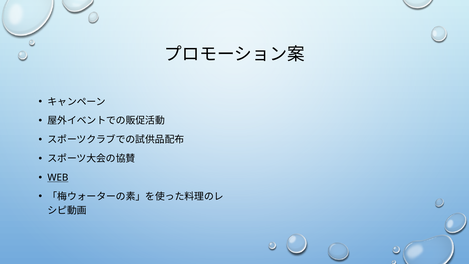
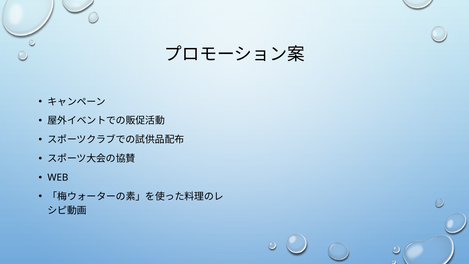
WEB underline: present -> none (58, 178)
